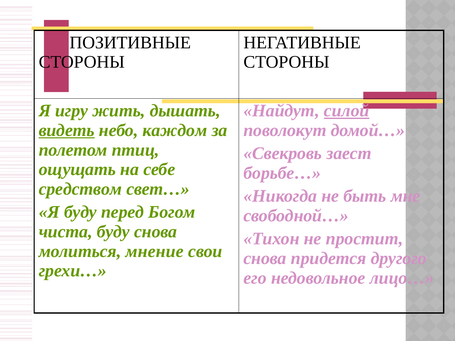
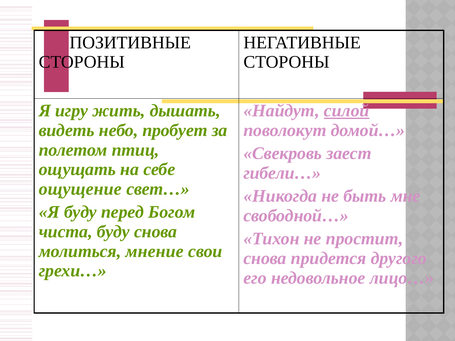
видеть underline: present -> none (67, 130)
каждом: каждом -> пробует (175, 130)
борьбе…: борьбе… -> гибели… (282, 173)
средством: средством -> ощущение (80, 189)
